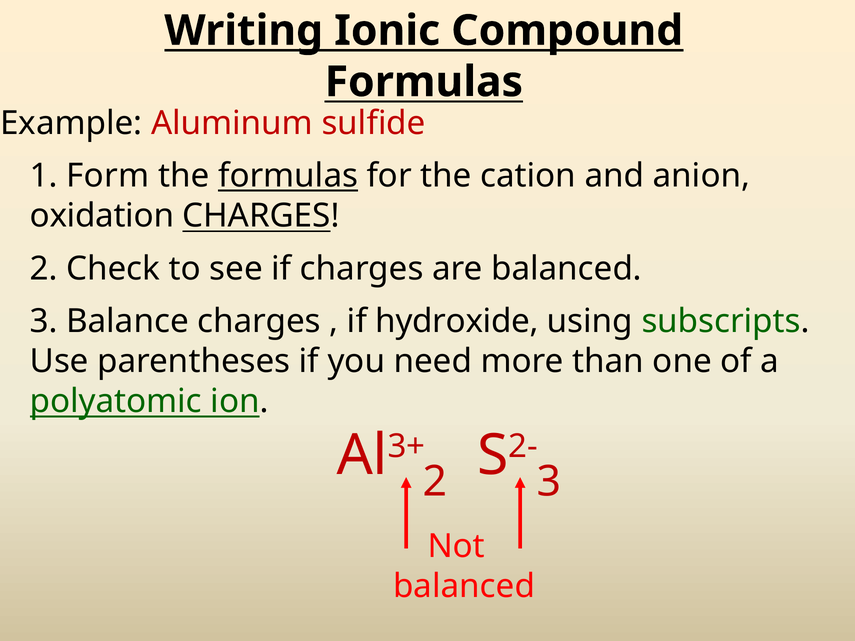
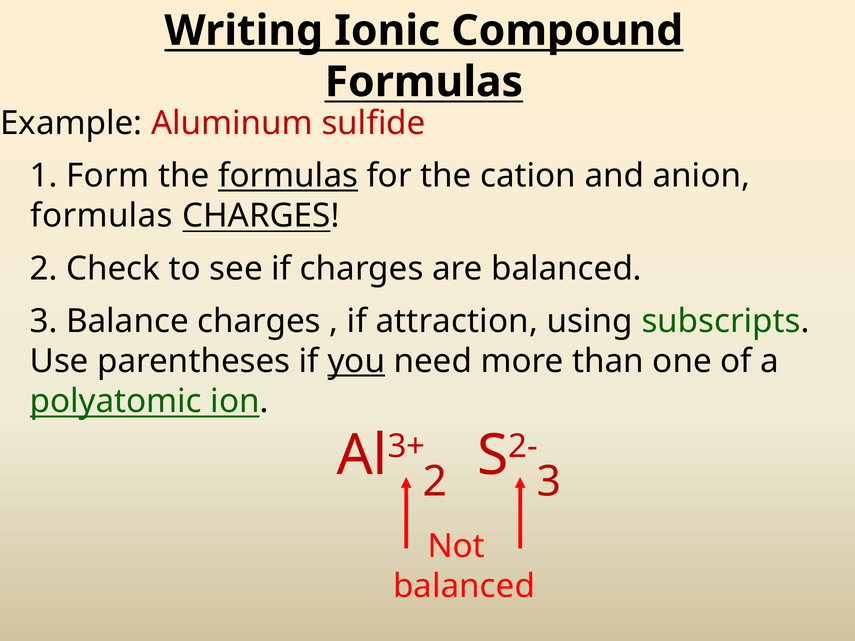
oxidation: oxidation -> formulas (102, 216)
hydroxide: hydroxide -> attraction (457, 321)
you underline: none -> present (356, 361)
